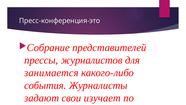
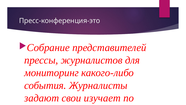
занимается: занимается -> мониторинг (51, 73)
